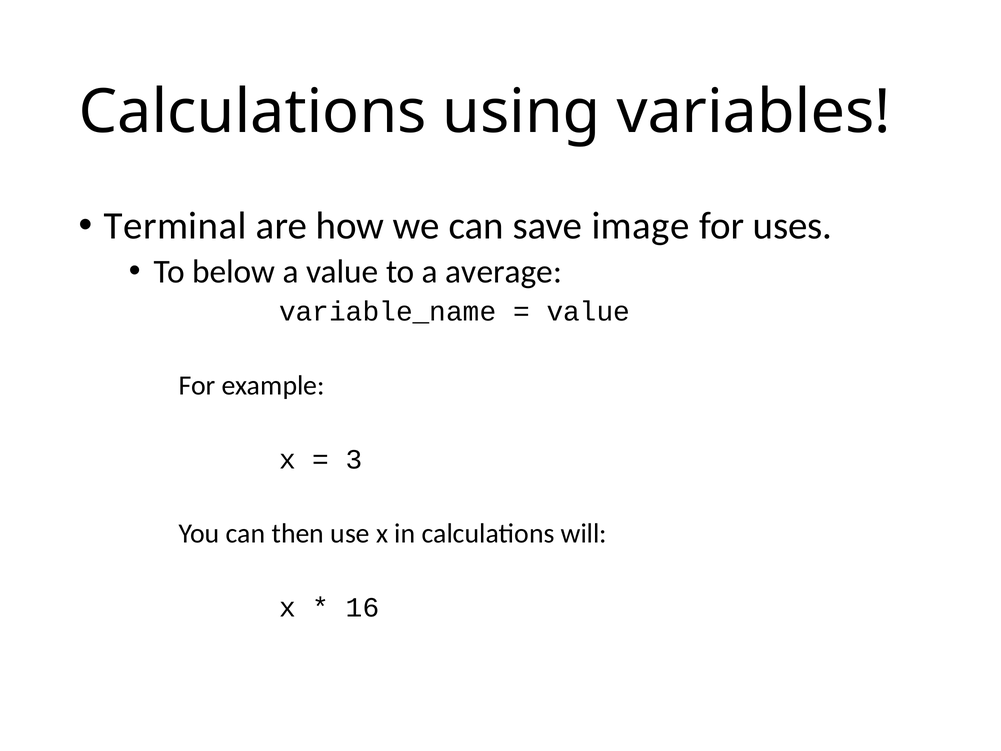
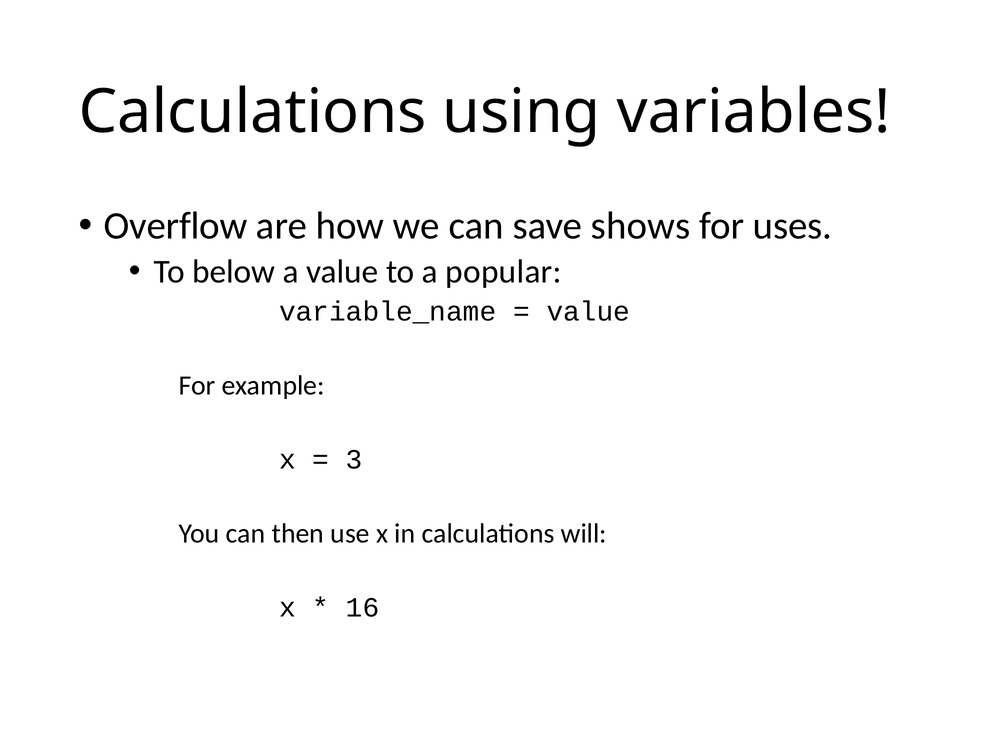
Terminal: Terminal -> Overflow (176, 226)
image: image -> shows (641, 226)
average: average -> popular (504, 272)
